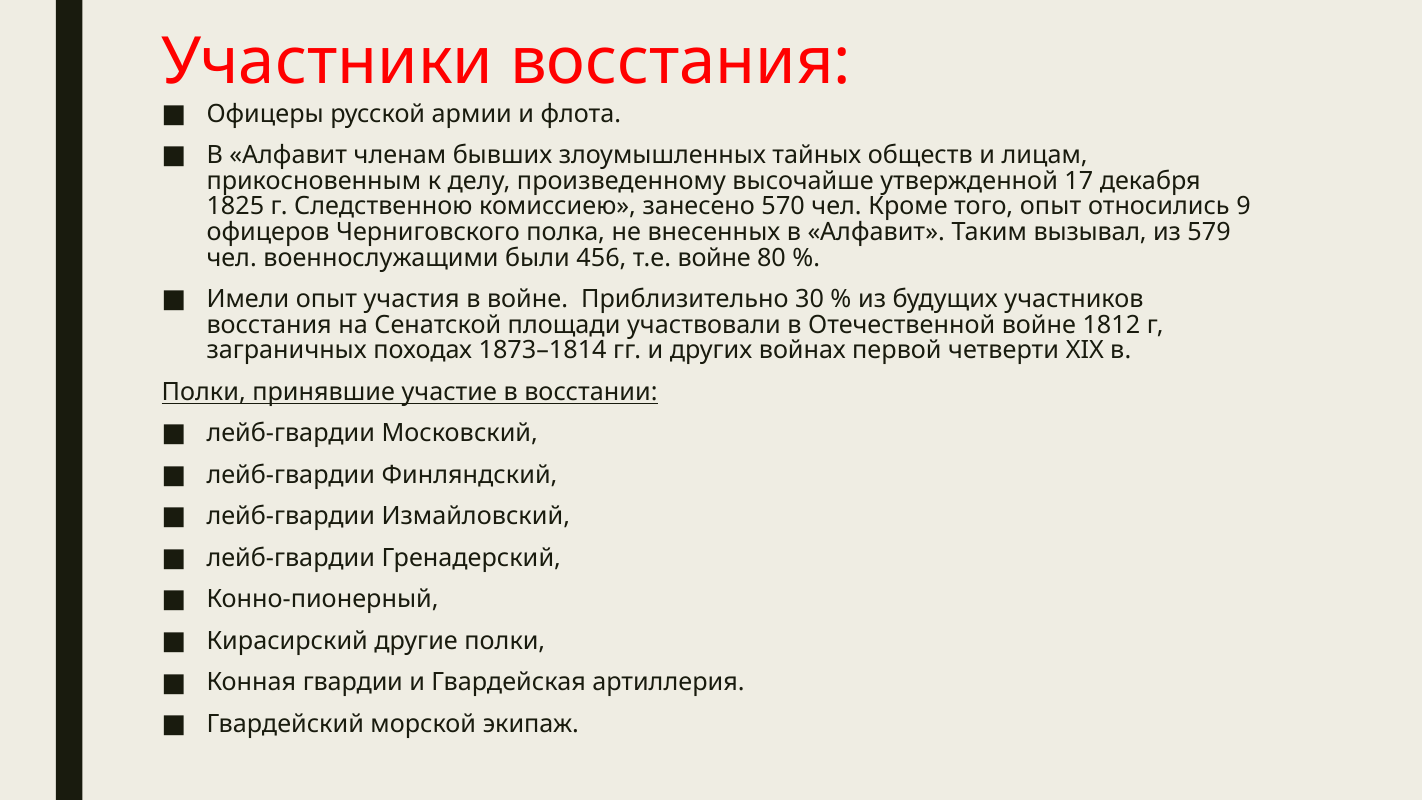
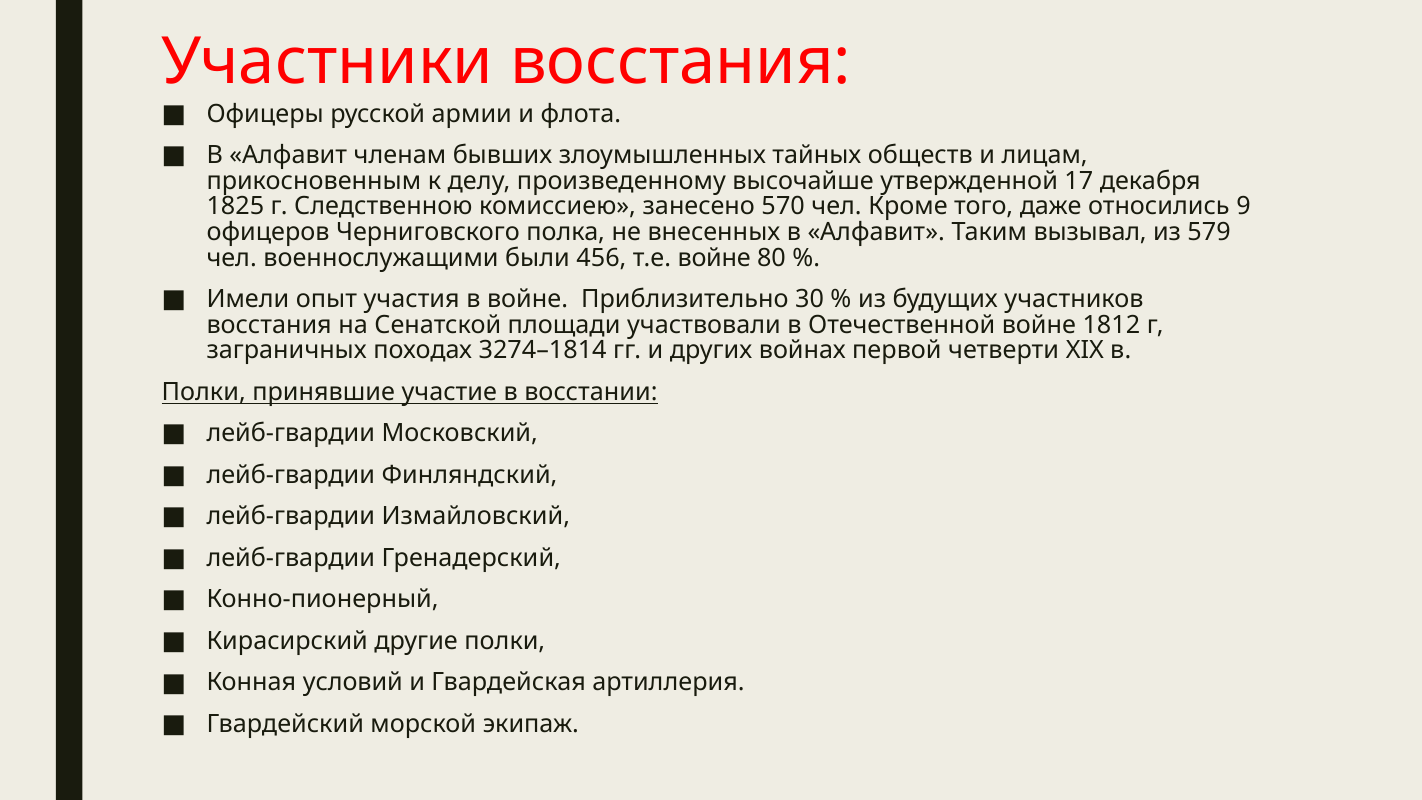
того опыт: опыт -> даже (1051, 207)
1873–1814: 1873–1814 -> 3274–1814 (543, 350)
гвардии: гвардии -> условий (353, 683)
